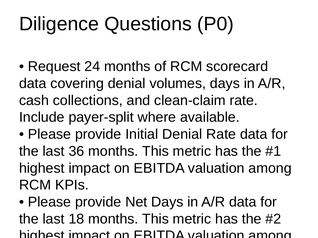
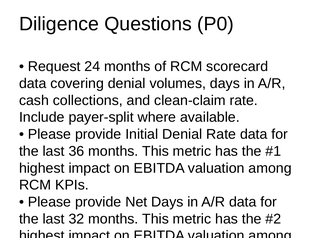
18: 18 -> 32 (76, 219)
